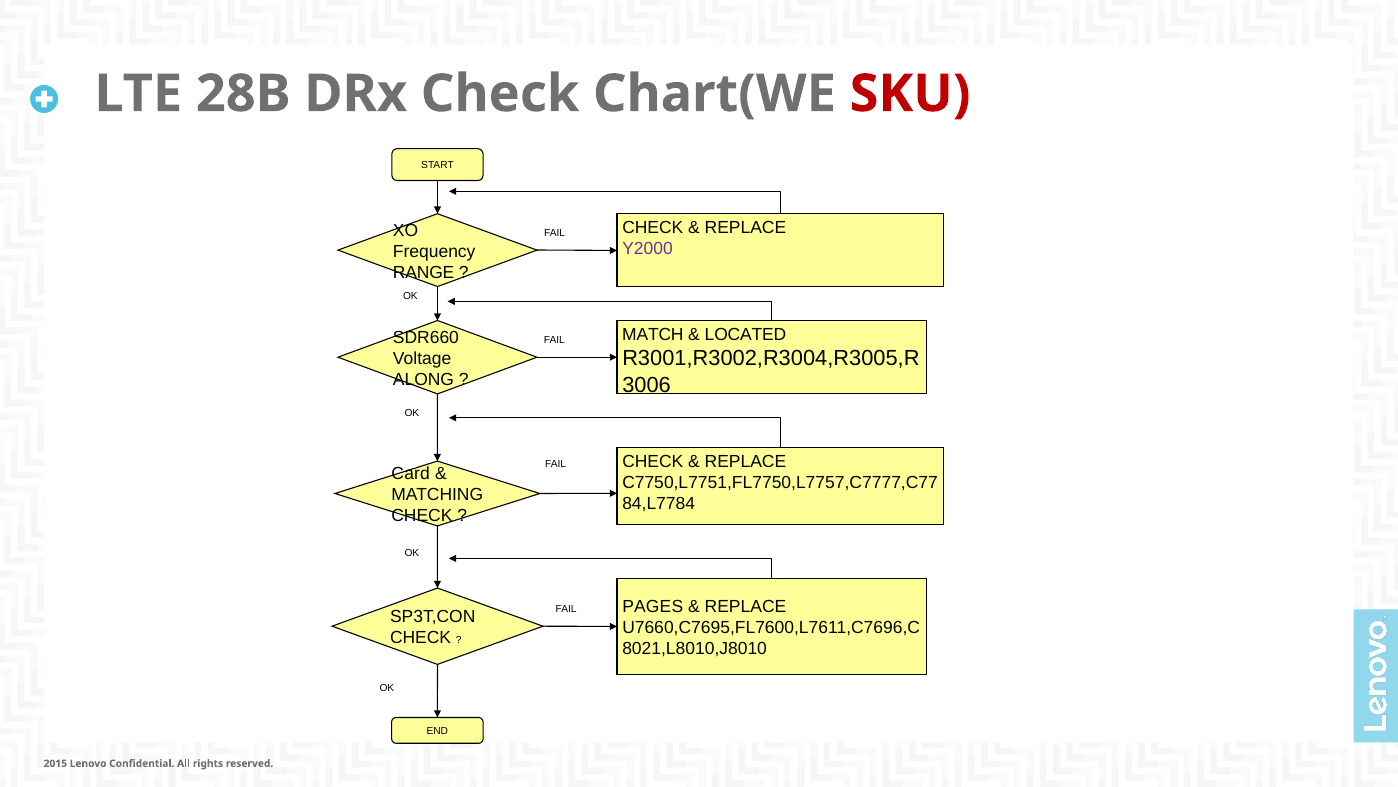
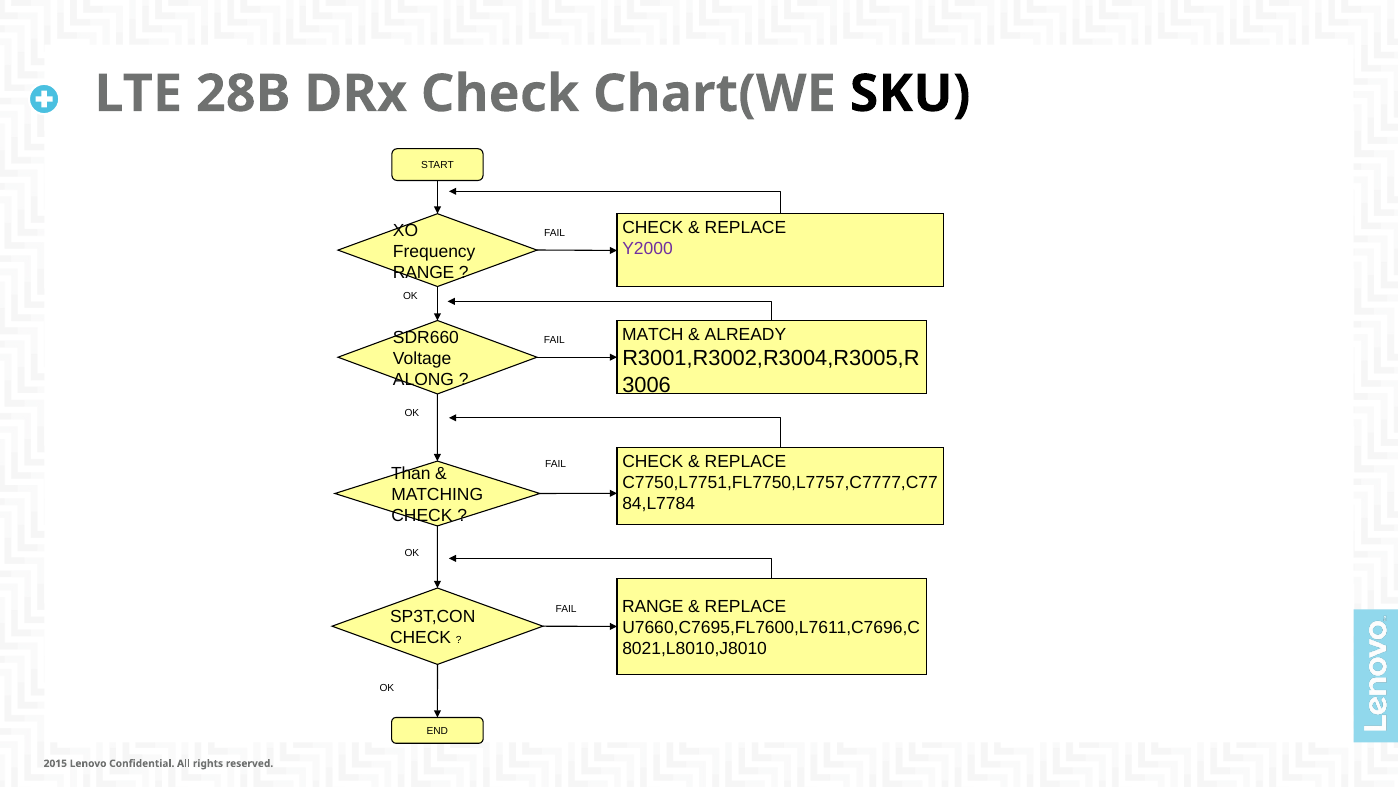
SKU colour: red -> black (910, 94)
LOCATED: LOCATED -> ALREADY (745, 335)
Card: Card -> Than (411, 473)
PAGES: PAGES -> RANGE (653, 606)
